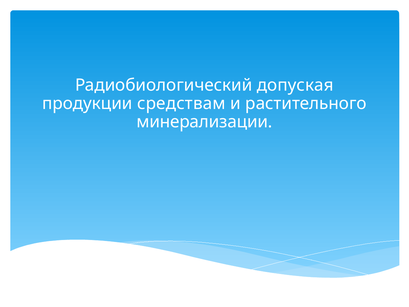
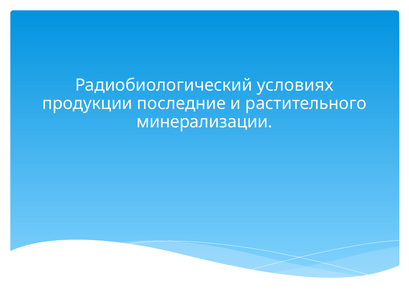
допуская: допуская -> условиях (295, 85)
средствам: средствам -> последние (181, 103)
